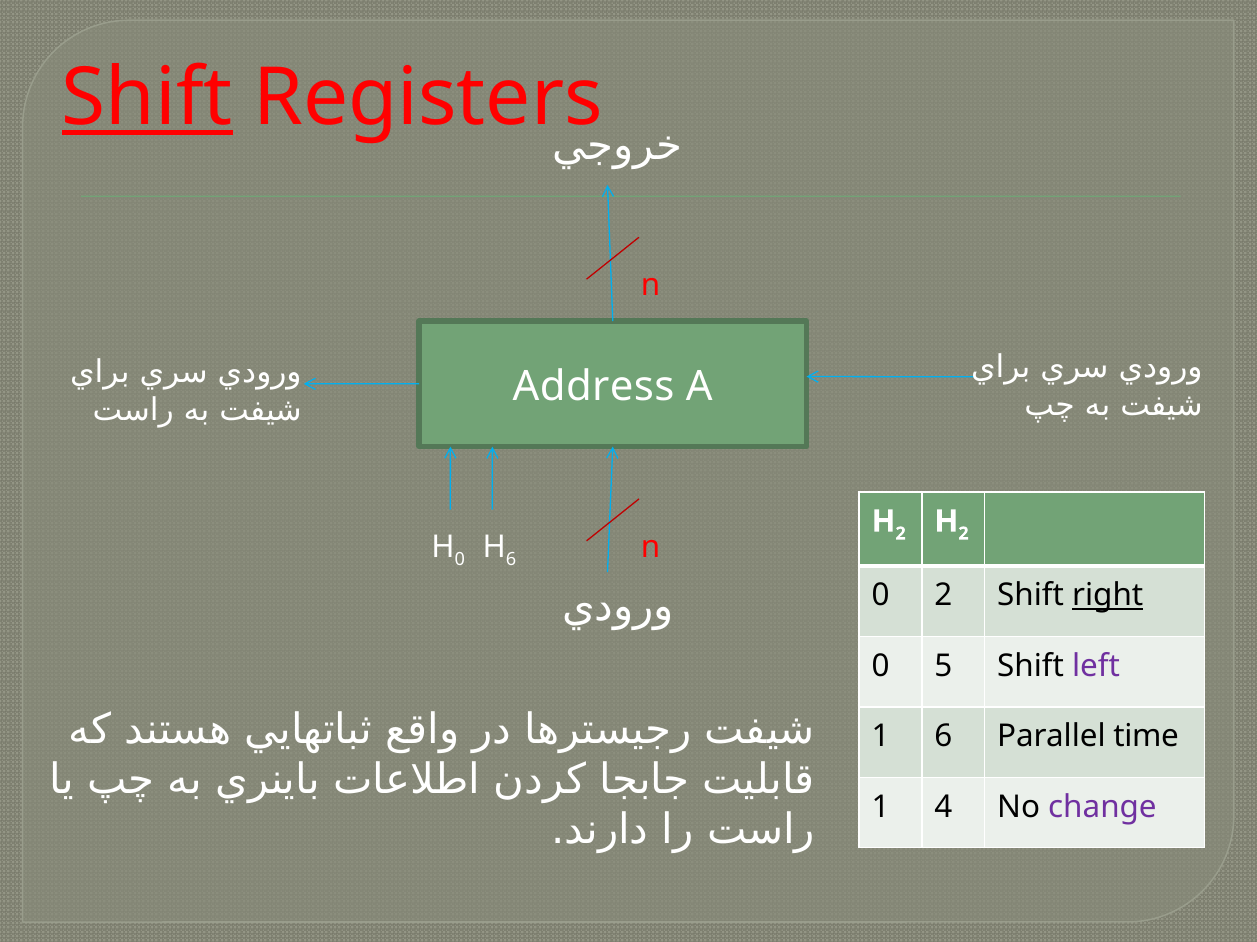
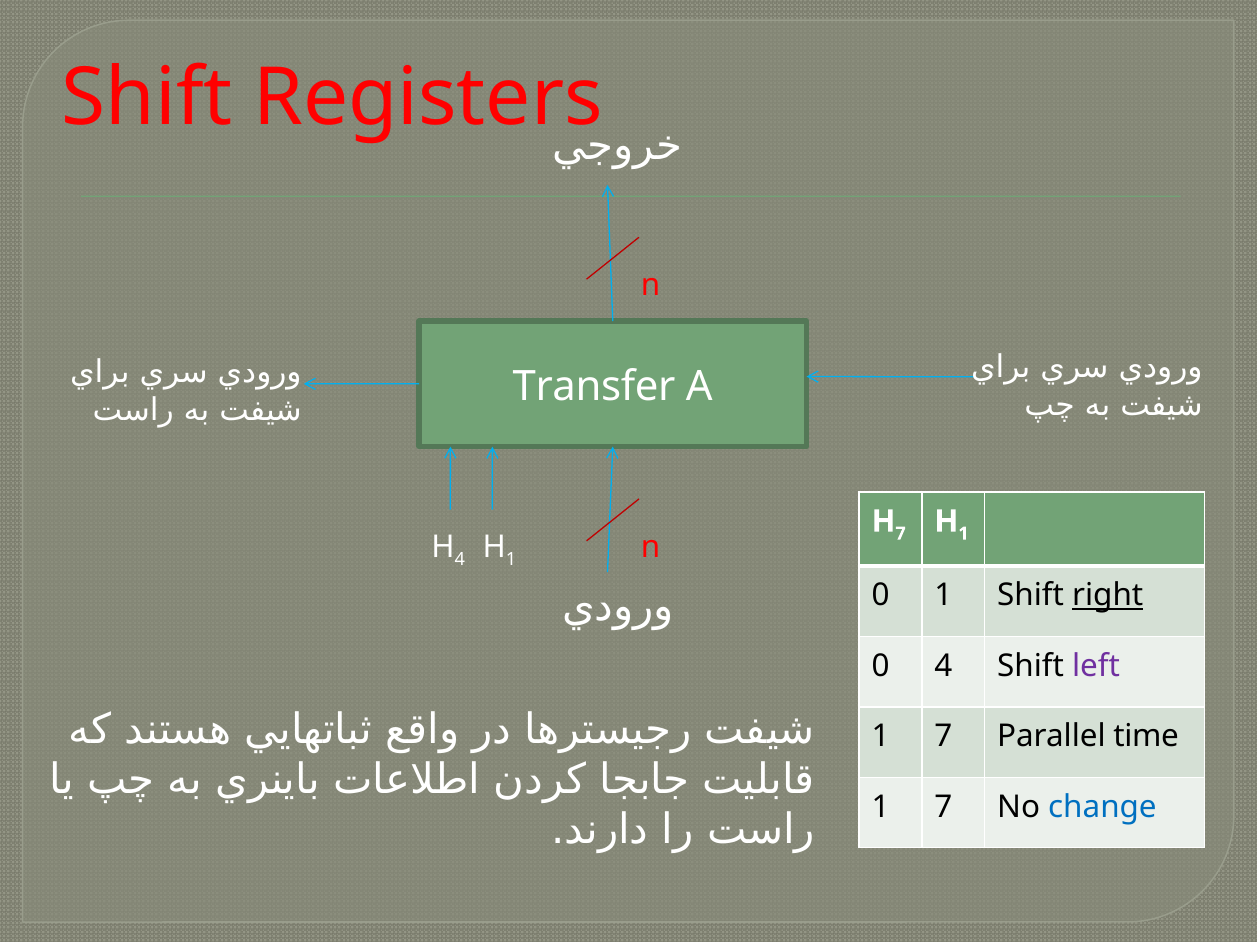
Shift underline: present -> none (147, 98)
Address: Address -> Transfer (594, 387)
2: 2 -> 7 (901, 534)
2: 2 -> 1 (963, 534)
0: 0 -> 4 (460, 560)
6: 6 -> 1 (511, 560)
0 2: 2 -> 1 (943, 596)
0 5: 5 -> 4 (943, 666)
6: 6 -> 7 (943, 737)
4: 4 -> 7 (943, 807)
change colour: purple -> blue (1102, 807)
